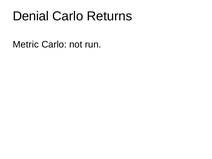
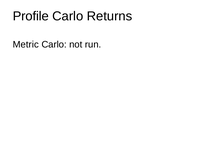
Denial: Denial -> Profile (31, 16)
